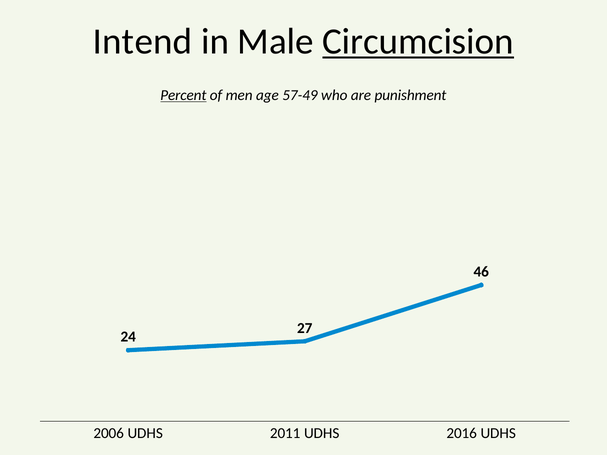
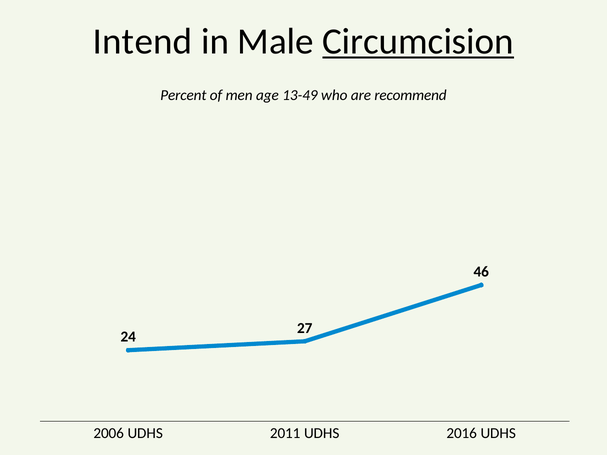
Percent underline: present -> none (183, 95)
57-49: 57-49 -> 13-49 (300, 95)
punishment: punishment -> recommend (411, 95)
